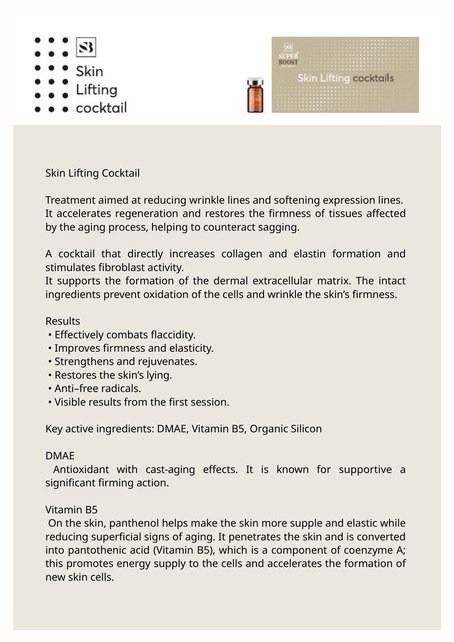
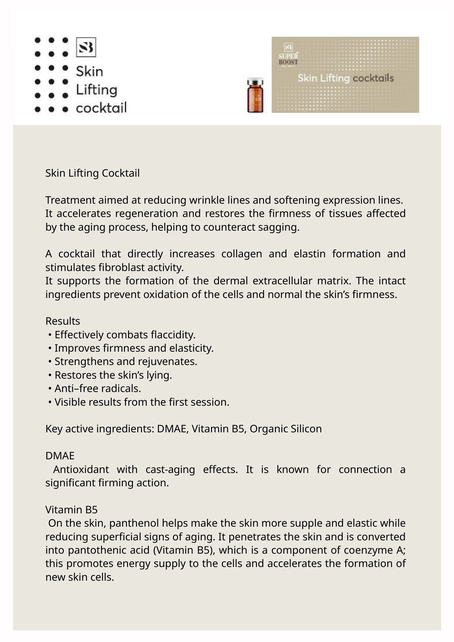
and wrinkle: wrinkle -> normal (285, 295)
supportive: supportive -> connection (366, 470)
